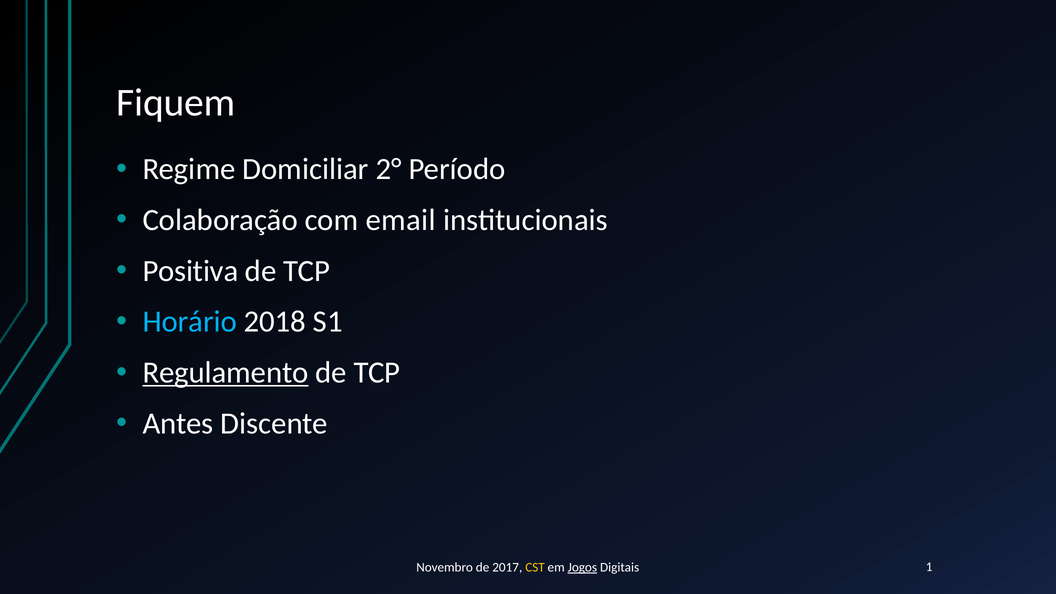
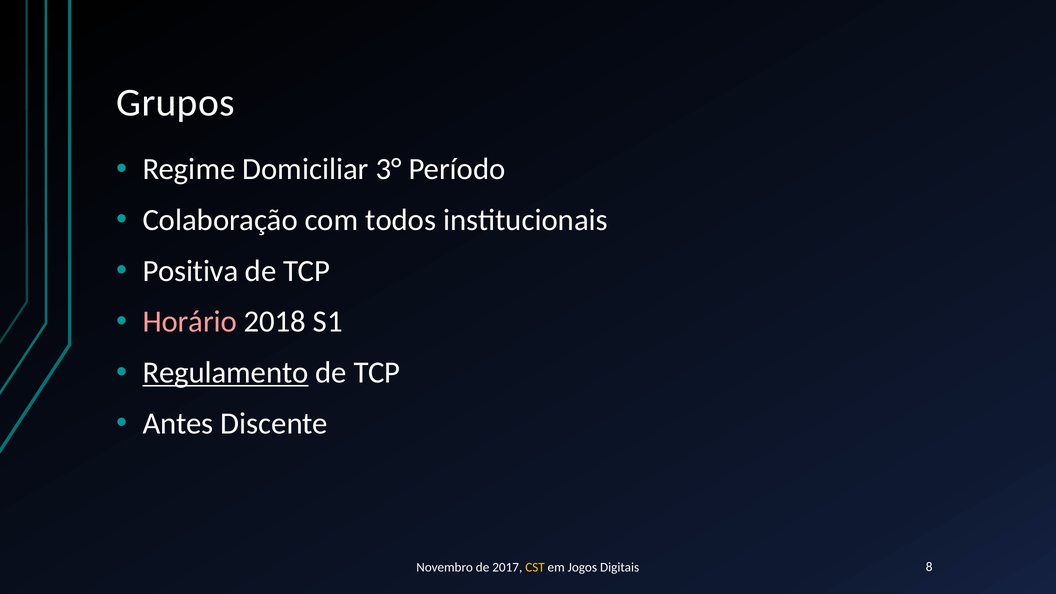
Fiquem: Fiquem -> Grupos (176, 103)
2°: 2° -> 3° (389, 169)
email: email -> todos (401, 220)
Horário colour: light blue -> pink (190, 322)
Jogos underline: present -> none (582, 567)
1: 1 -> 8 (929, 567)
